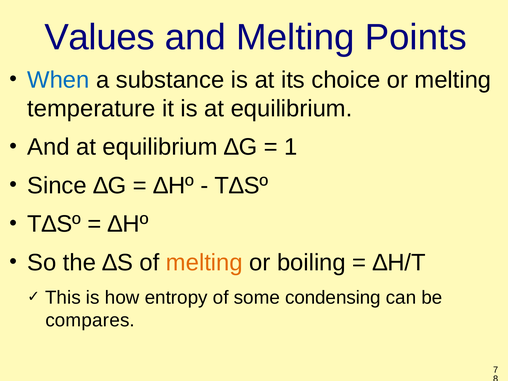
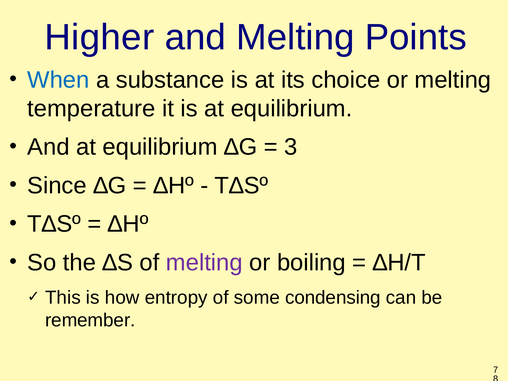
Values: Values -> Higher (99, 38)
1: 1 -> 3 (291, 147)
melting colour: orange -> purple (204, 263)
compares: compares -> remember (90, 320)
